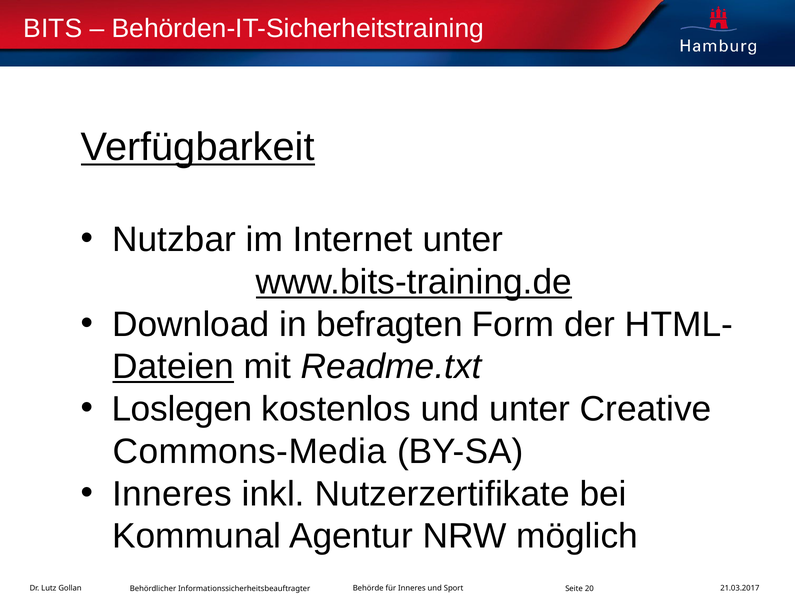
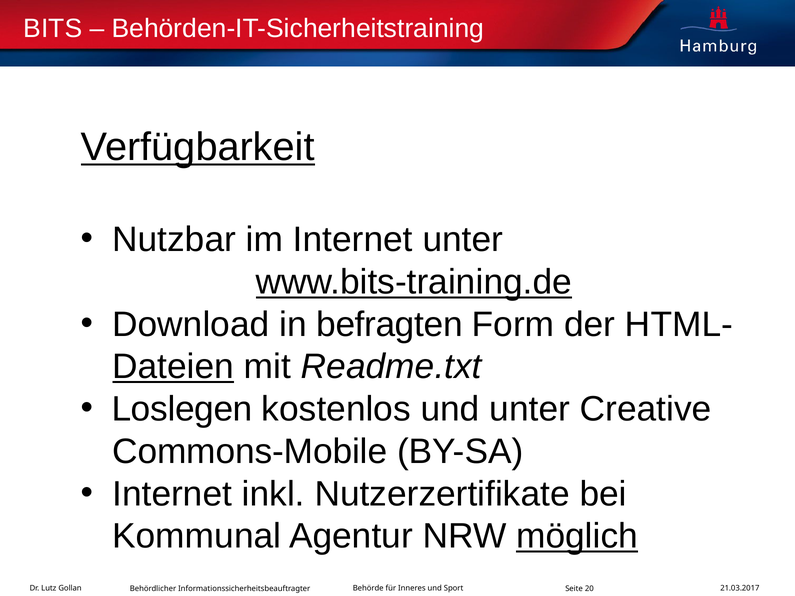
Commons-Media: Commons-Media -> Commons-Mobile (250, 452)
Inneres: Inneres -> Internet (172, 494)
möglich underline: none -> present (577, 537)
